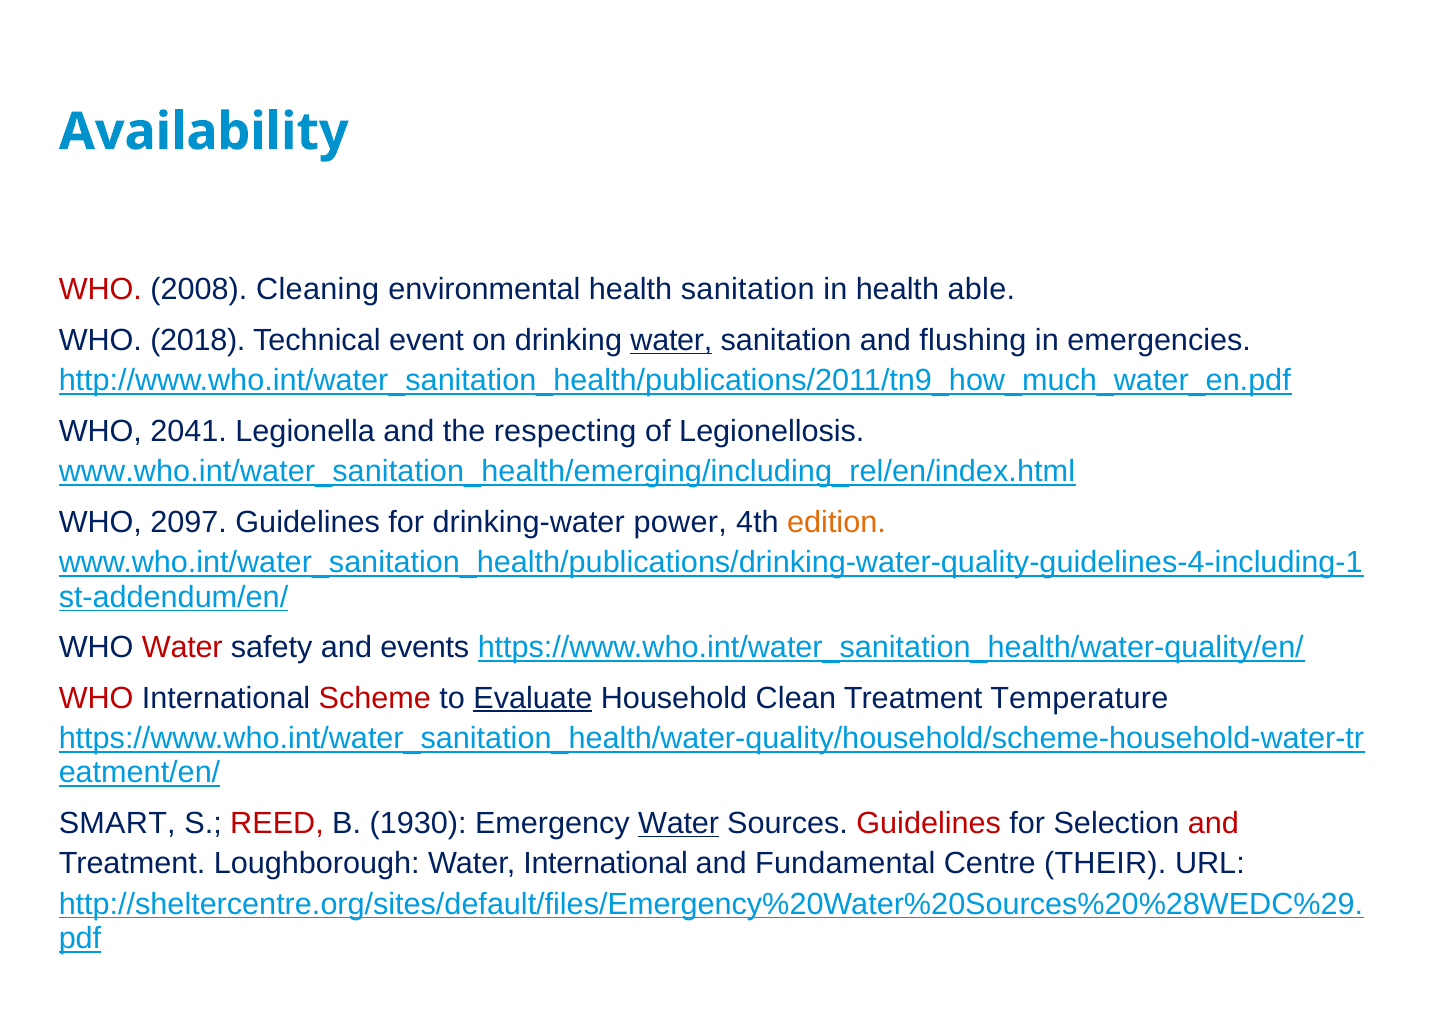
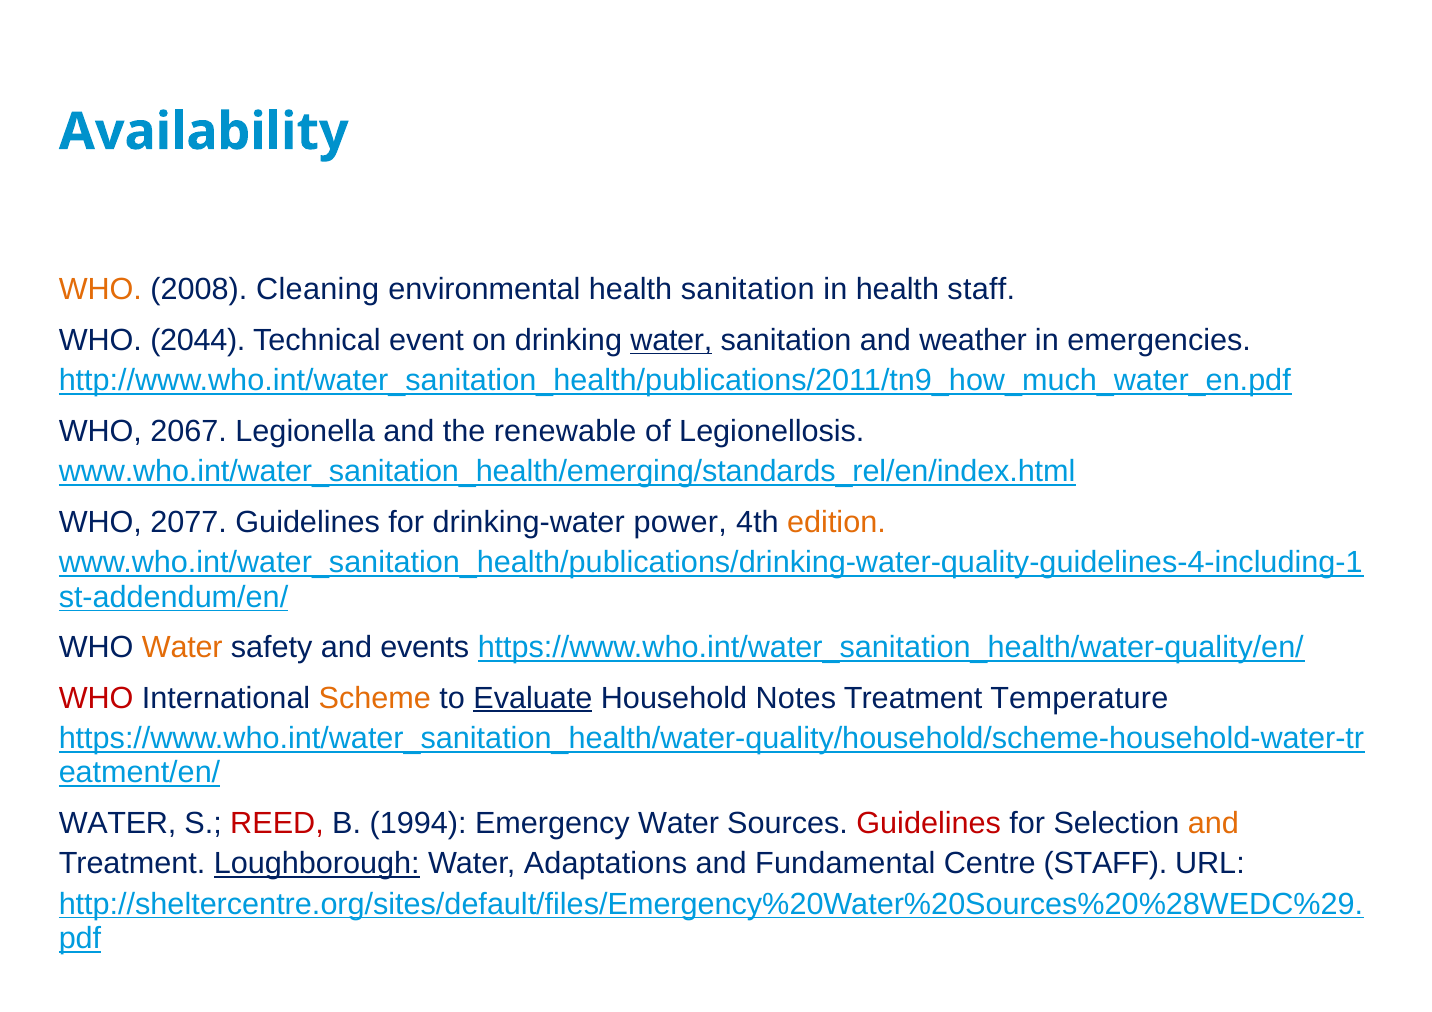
WHO colour: red -> orange (100, 290)
health able: able -> staff (981, 290)
2018: 2018 -> 2044 (198, 341)
flushing: flushing -> weather (973, 341)
2041: 2041 -> 2067 (189, 432)
respecting: respecting -> renewable (565, 432)
www.who.int/water_sanitation_health/emerging/including_rel/en/index.html: www.who.int/water_sanitation_health/emerging/including_rel/en/index.html -> www.who.int/water_sanitation_health/emerging/standards_rel/en/index.html (567, 472)
2097: 2097 -> 2077 (189, 523)
Water colour: red -> orange (182, 648)
Scheme colour: red -> orange (375, 699)
Clean: Clean -> Notes (796, 699)
SMART: SMART -> WATER (118, 824)
1930: 1930 -> 1994 (418, 824)
Water underline: present -> none (679, 824)
and colour: red -> orange (1213, 824)
Loughborough underline: none -> present (317, 864)
Water International: International -> Adaptations (605, 864)
Centre THEIR: THEIR -> STAFF (1105, 864)
